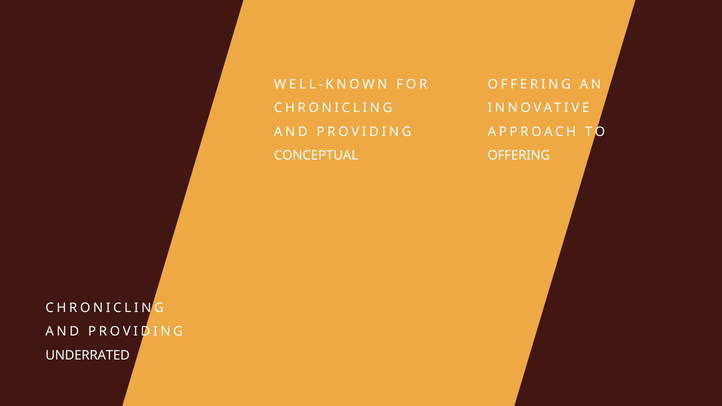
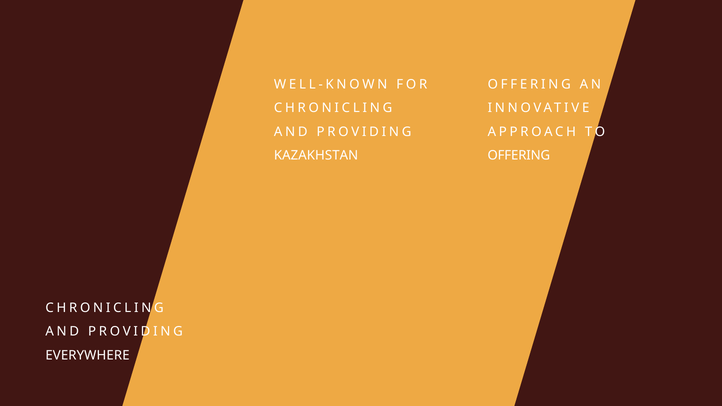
CONCEPTUAL: CONCEPTUAL -> KAZAKHSTAN (316, 156)
UNDERRATED: UNDERRATED -> EVERYWHERE (88, 355)
